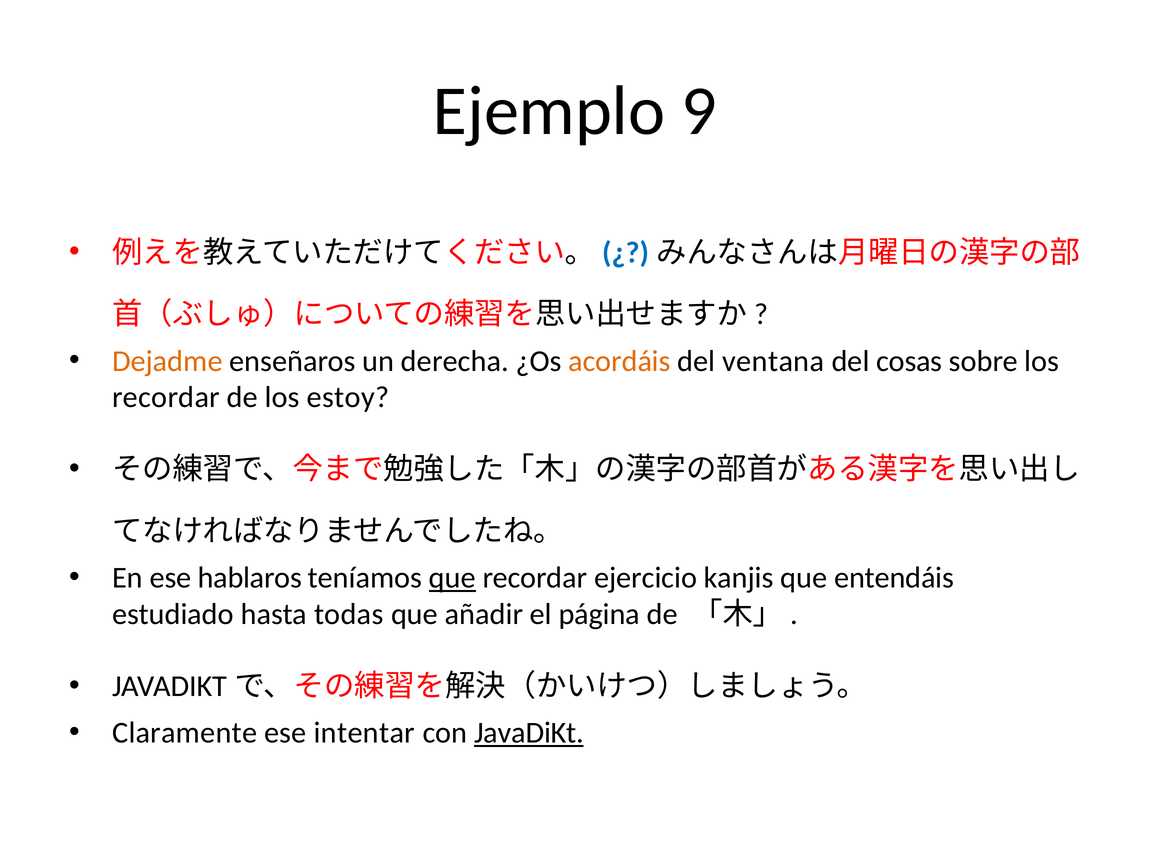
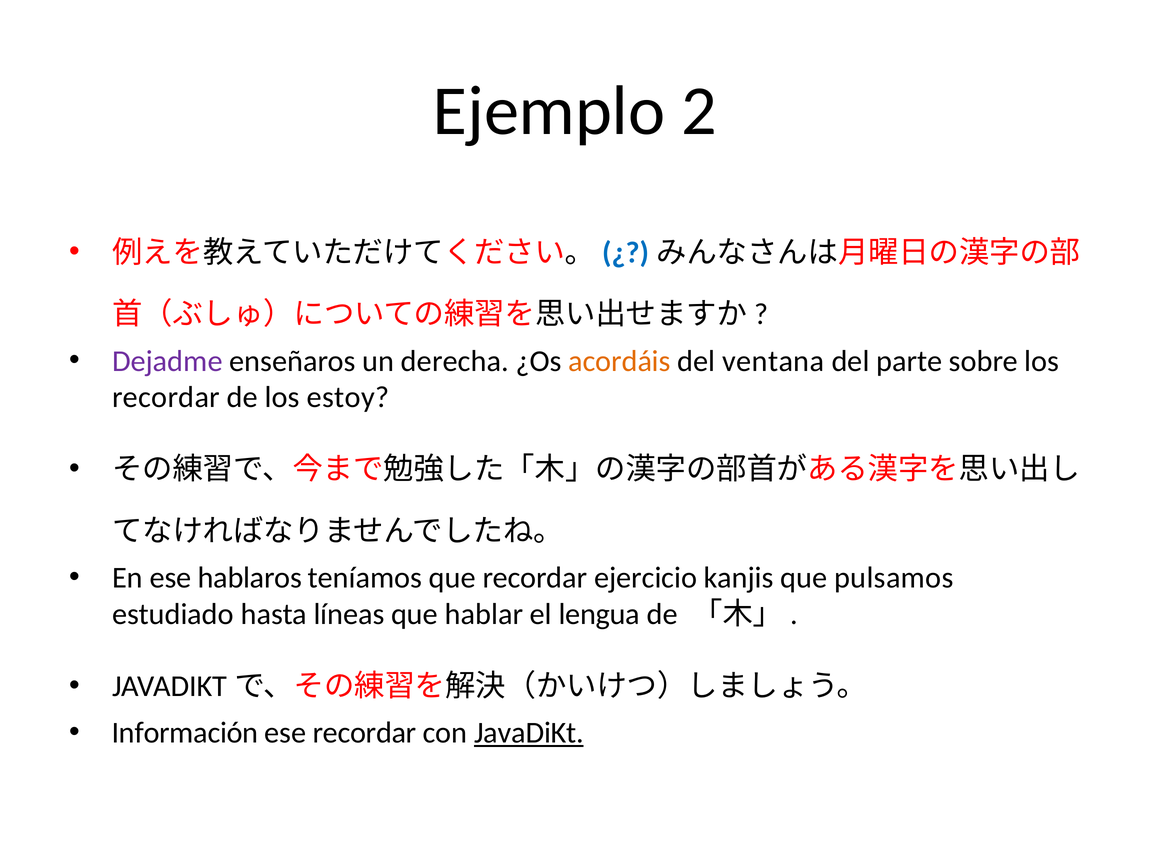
9: 9 -> 2 (699, 111)
Dejadme colour: orange -> purple (167, 361)
cosas: cosas -> parte (909, 361)
que underline: present -> none (452, 578)
entendáis: entendáis -> pulsamos (894, 578)
todas: todas -> líneas (349, 615)
añadir: añadir -> hablar (484, 615)
página: página -> lengua (599, 615)
Claramente: Claramente -> Información (185, 733)
ese intentar: intentar -> recordar (365, 733)
